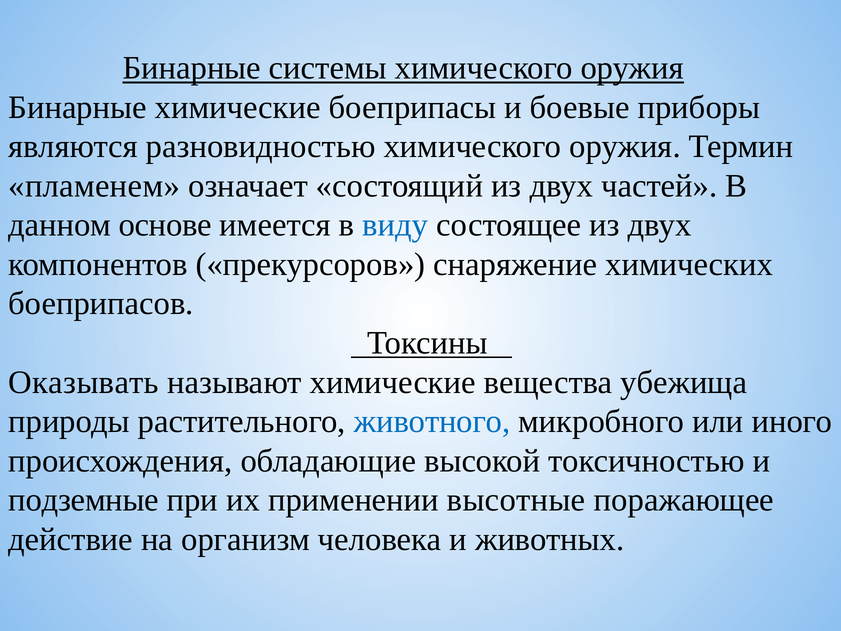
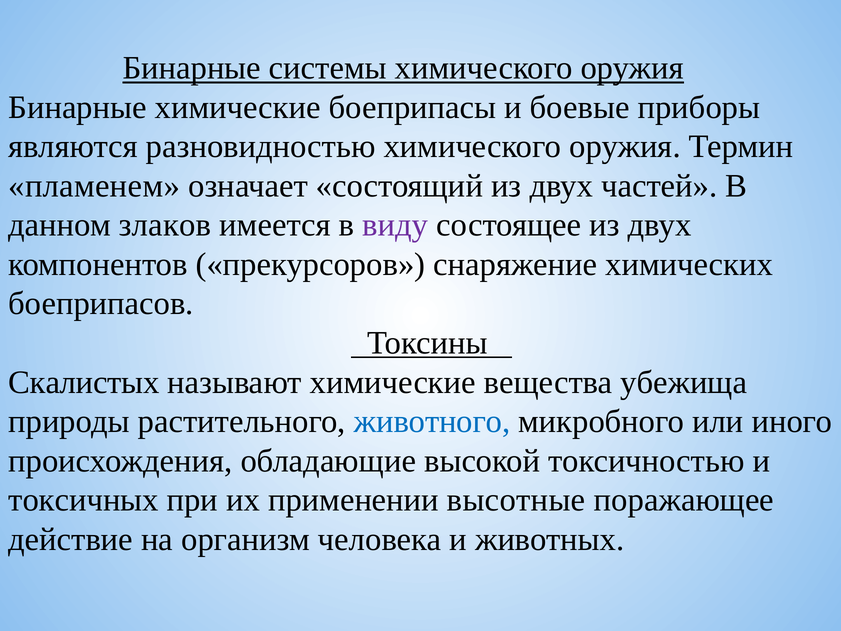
основе: основе -> злаков (165, 225)
виду colour: blue -> purple (395, 225)
Оказывать: Оказывать -> Скалистых (84, 382)
подземные: подземные -> токсичных (84, 500)
